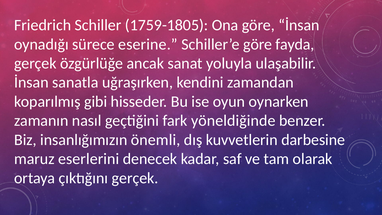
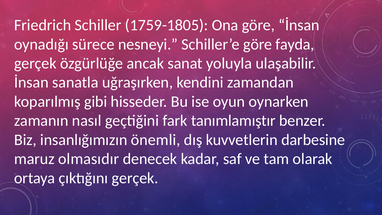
eserine: eserine -> nesneyi (148, 44)
yöneldiğinde: yöneldiğinde -> tanımlamıştır (233, 121)
eserlerini: eserlerini -> olmasıdır (89, 159)
